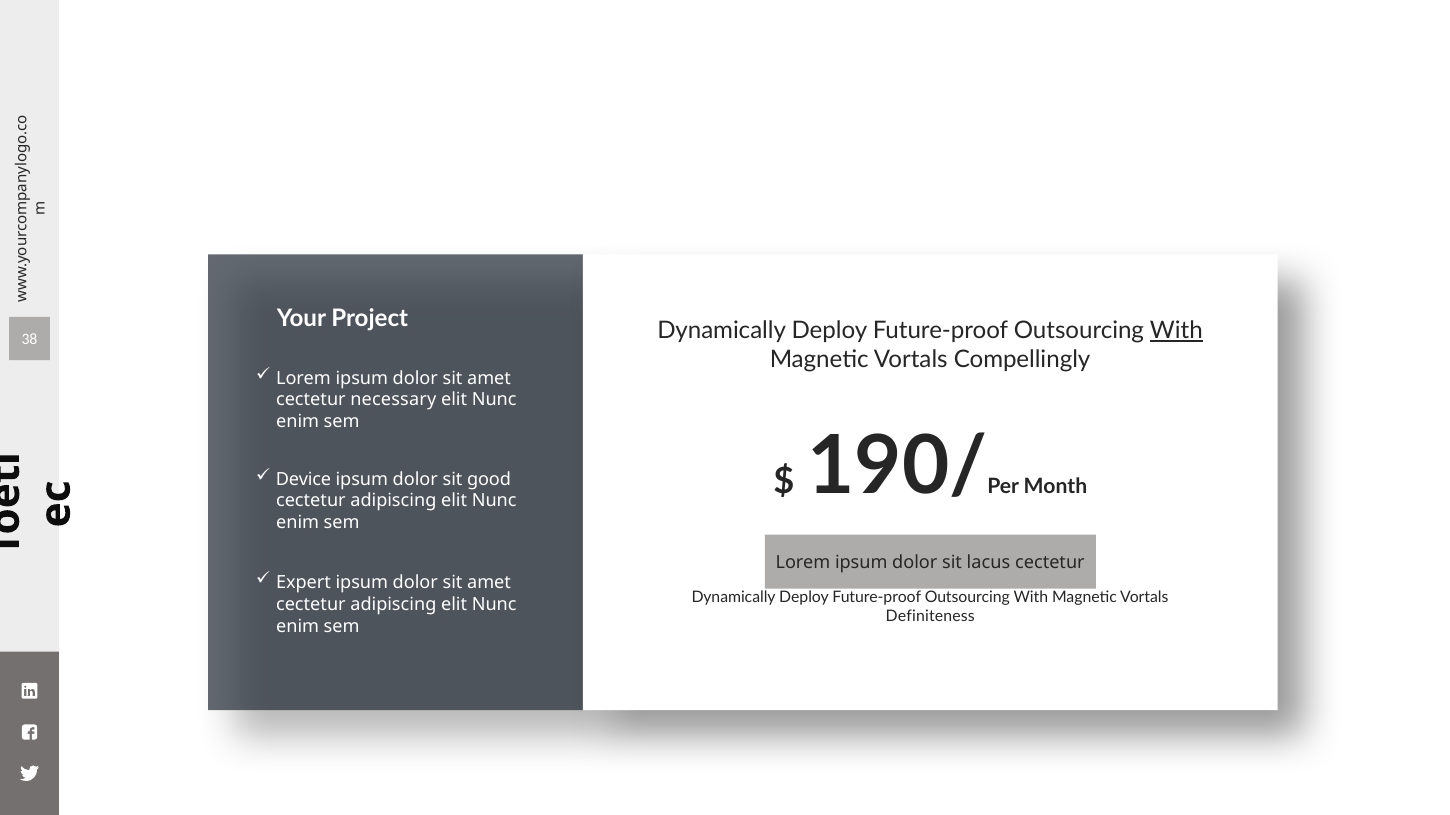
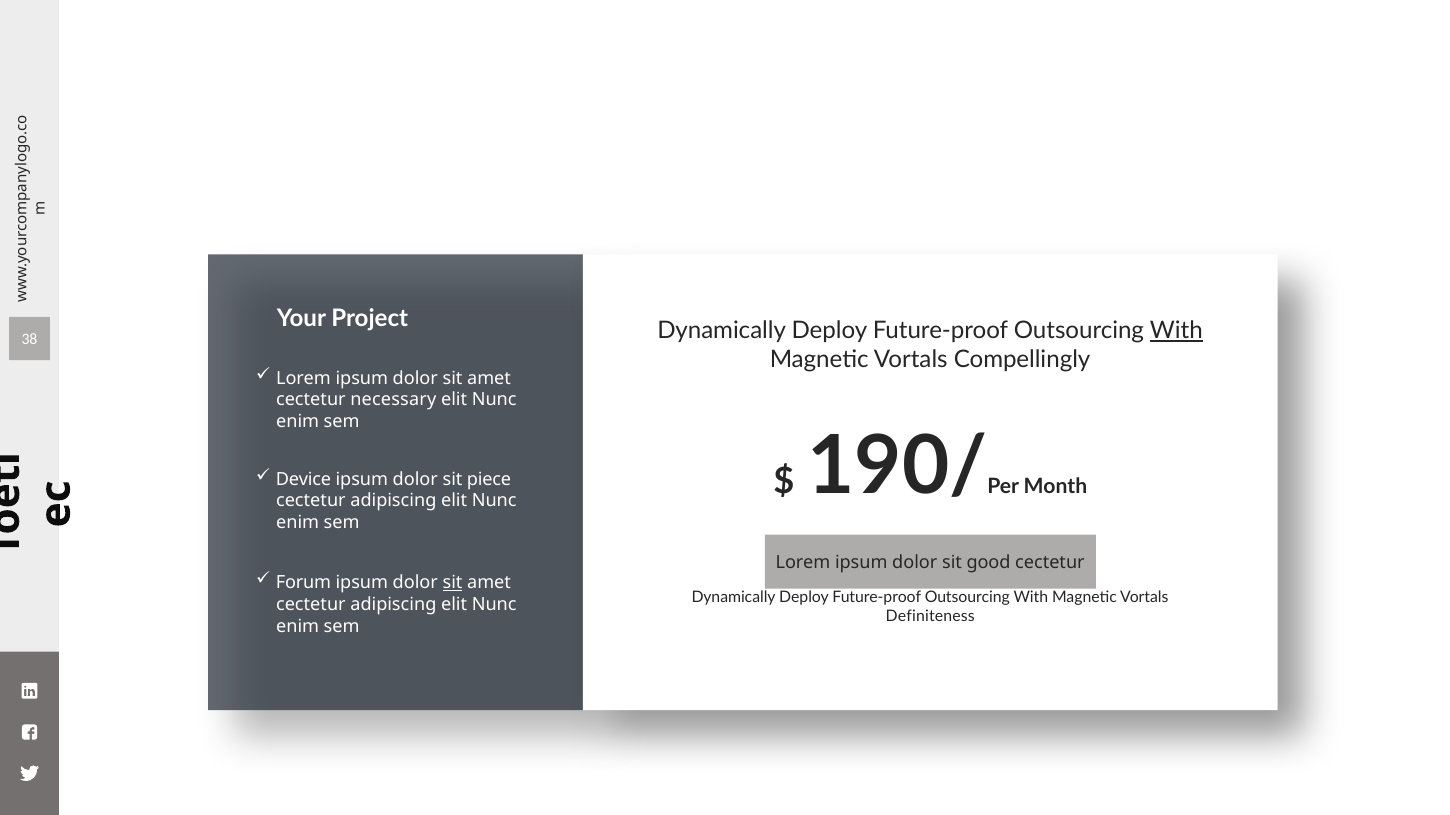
good: good -> piece (489, 479)
lacus: lacus -> good (988, 563)
Expert: Expert -> Forum (304, 583)
sit underline: none -> present (453, 583)
